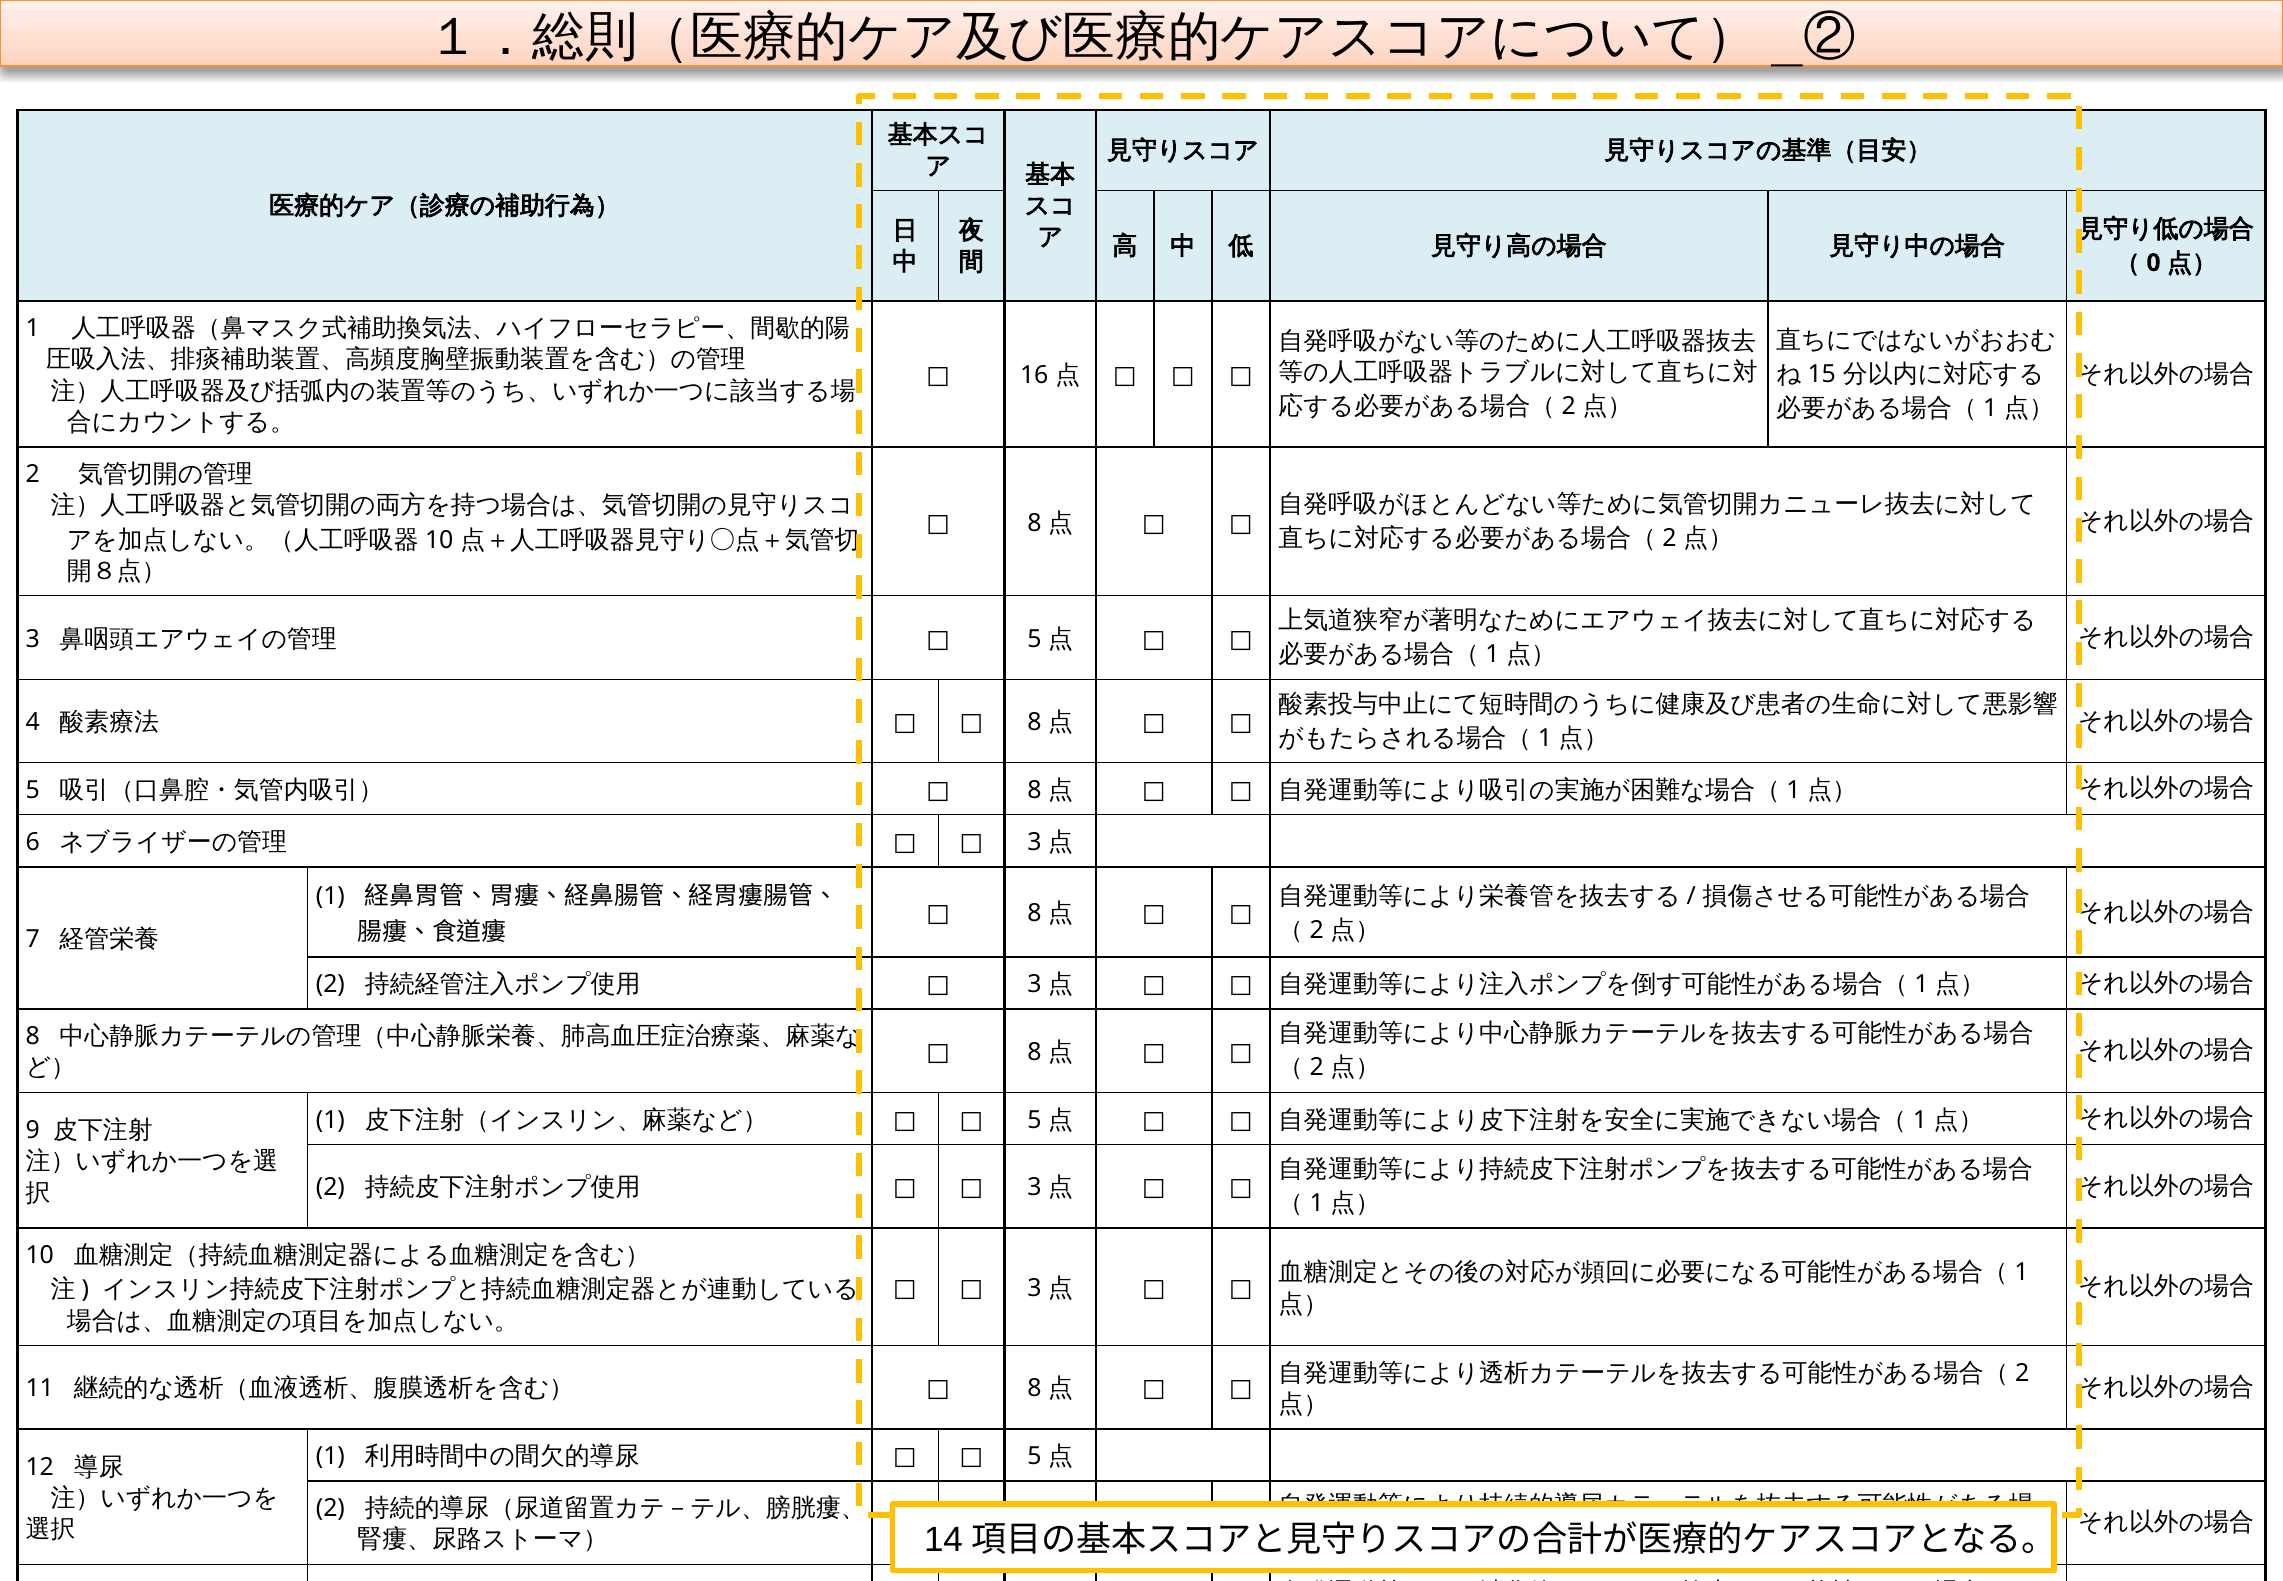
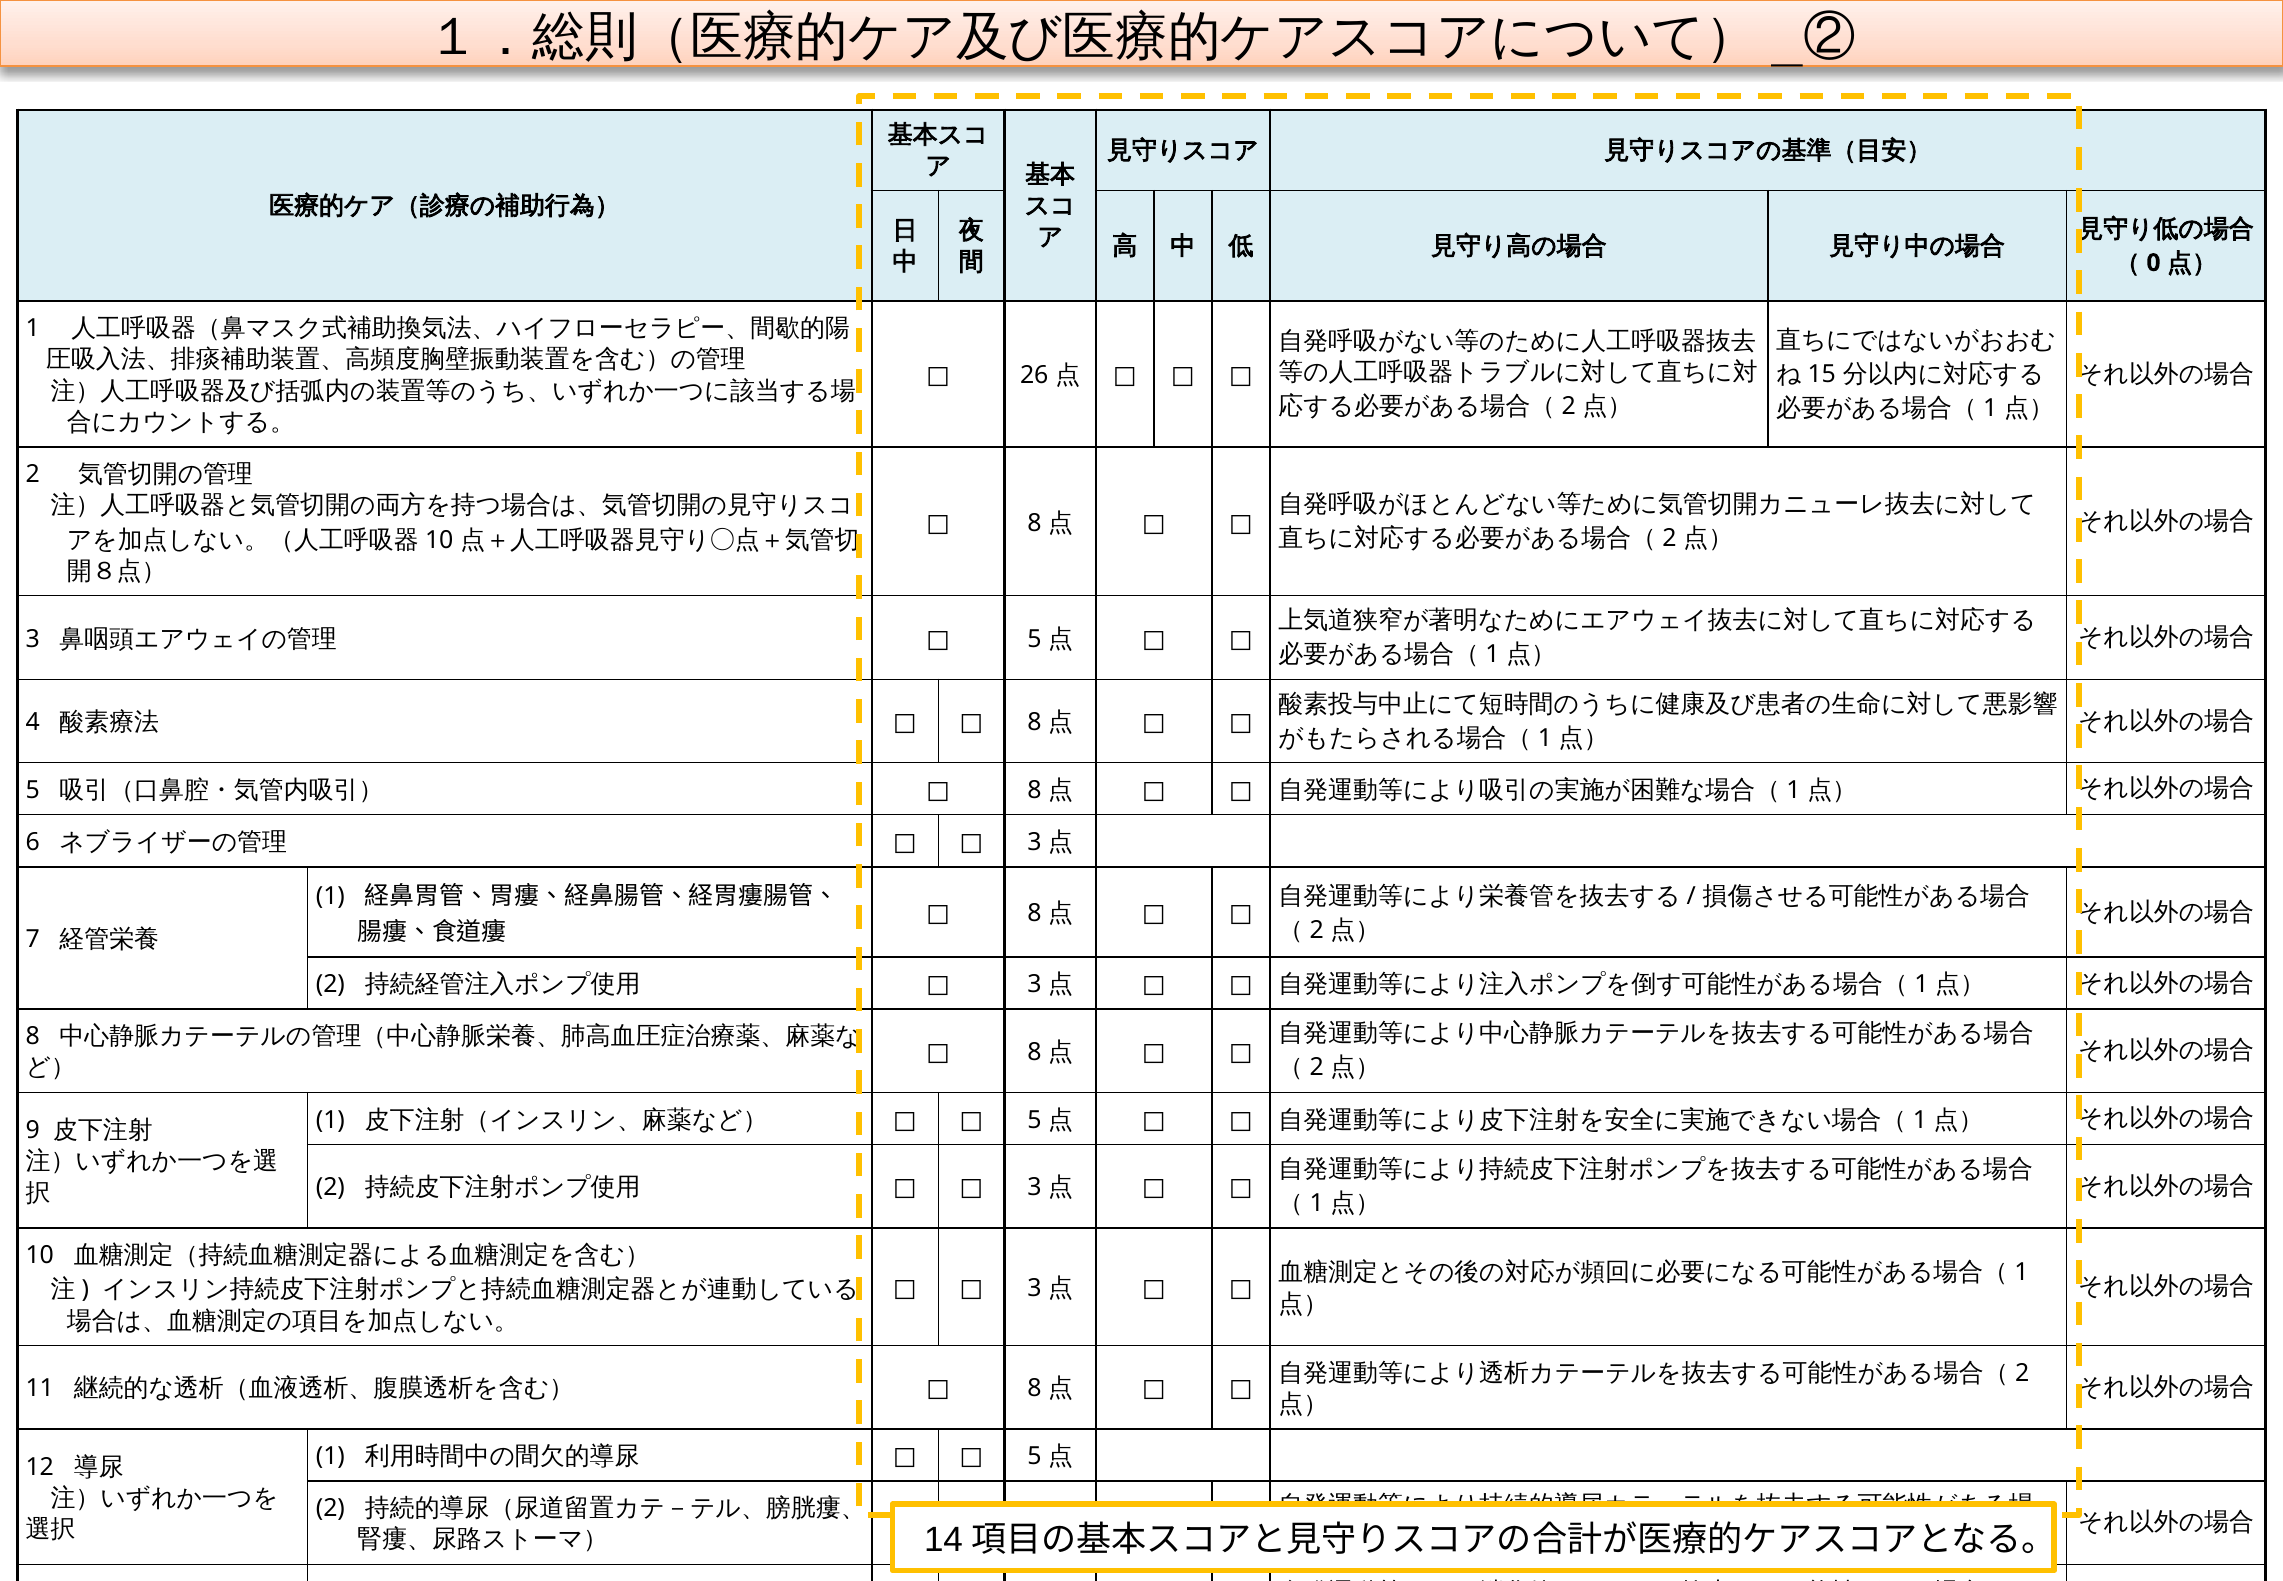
16: 16 -> 26 (1034, 375)
